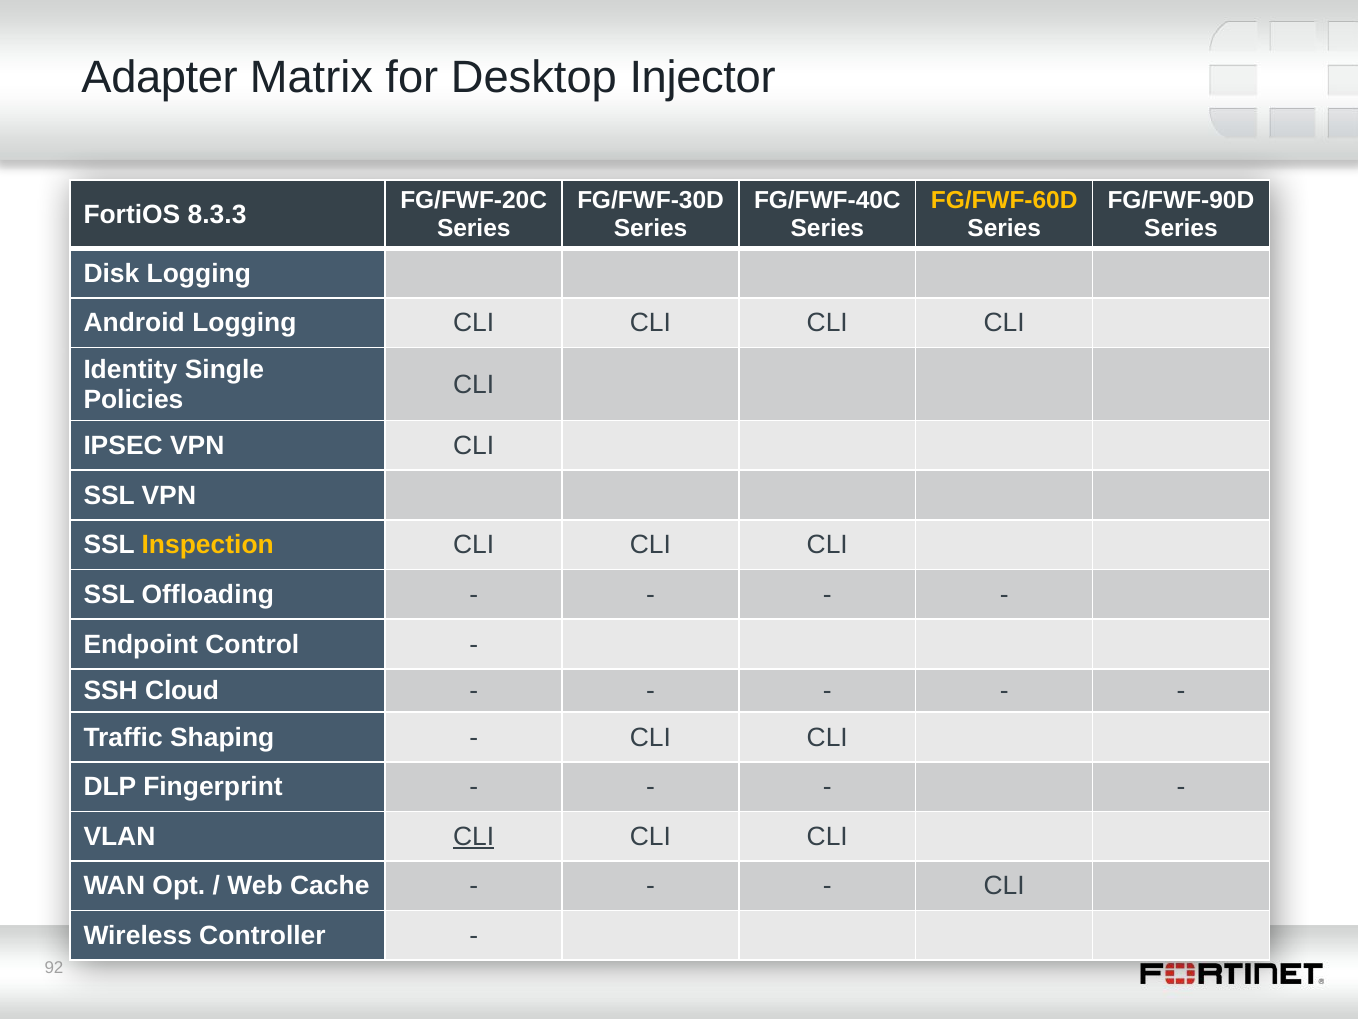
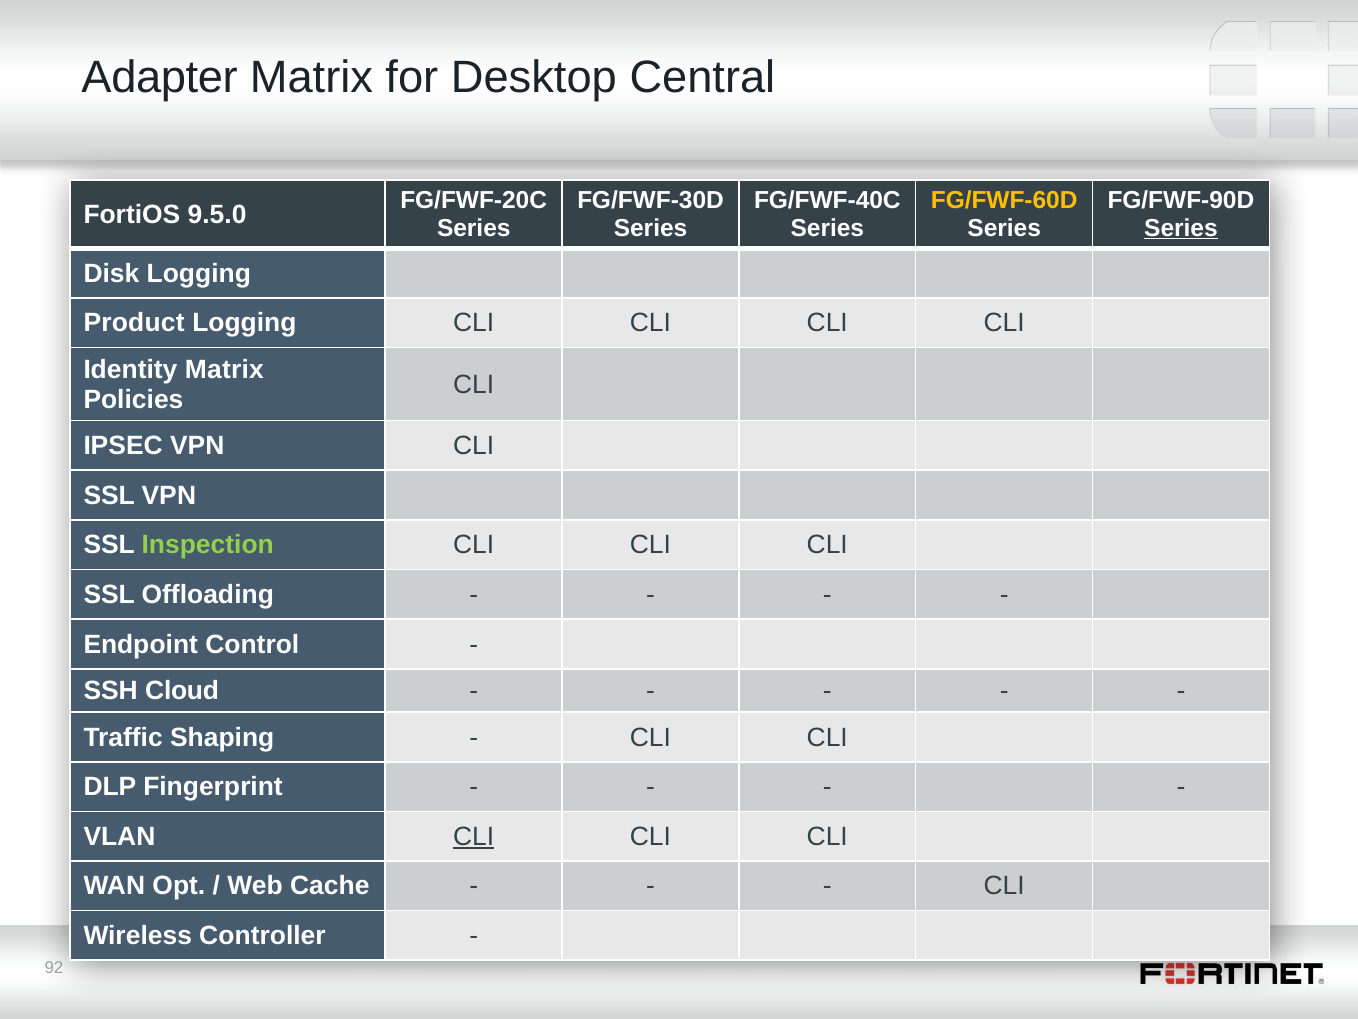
Injector: Injector -> Central (702, 78)
8.3.3: 8.3.3 -> 9.5.0 (217, 214)
Series underline: none -> present (1181, 228)
Android: Android -> Product (134, 323)
Identity Single: Single -> Matrix (224, 369)
Inspection colour: yellow -> light green (208, 545)
